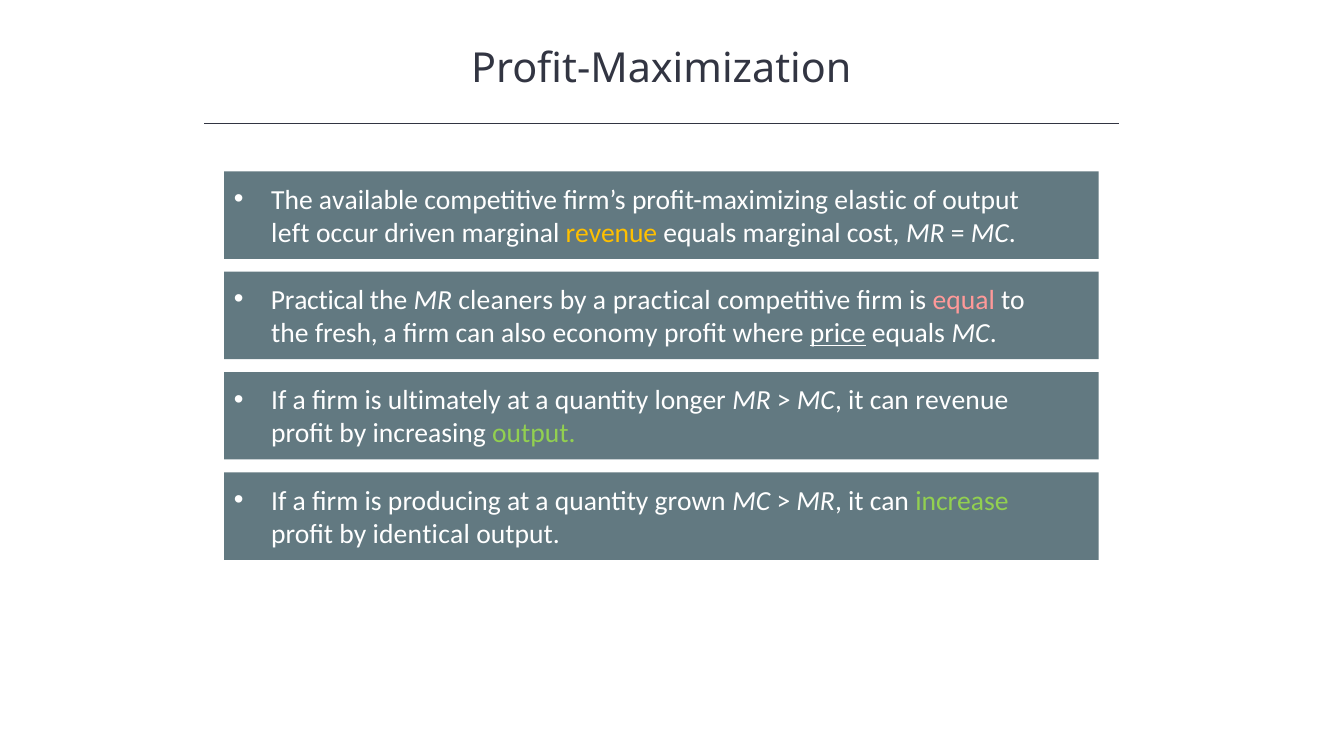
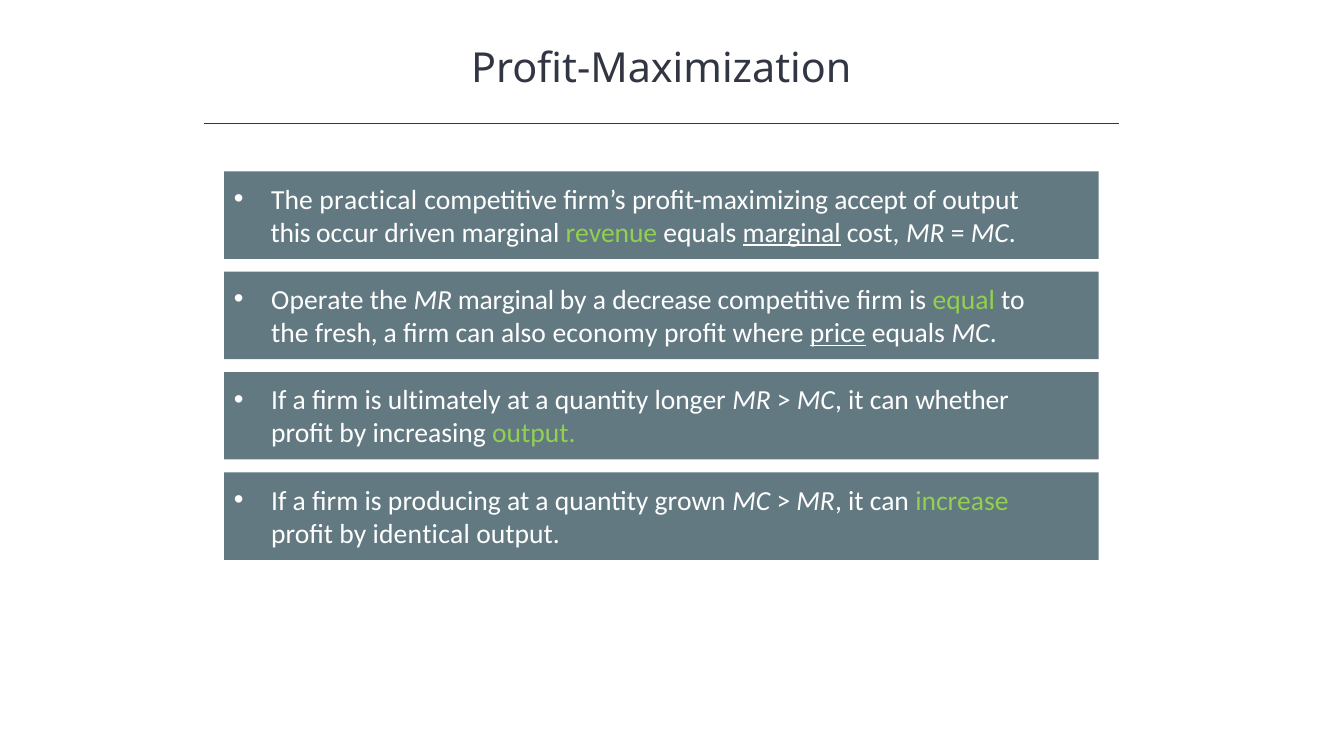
available: available -> practical (368, 200)
elastic: elastic -> accept (871, 200)
left: left -> this (291, 233)
revenue colour: yellow -> light green (611, 233)
marginal underline: none -> present (792, 233)
Practical: Practical -> Operate (317, 301)
MR cleaners: cleaners -> marginal (506, 301)
a practical: practical -> decrease (662, 301)
equal colour: pink -> light green (964, 301)
can revenue: revenue -> whether (962, 401)
